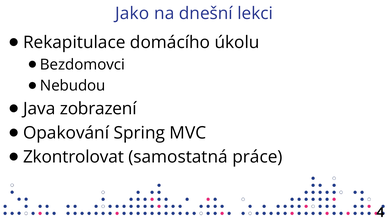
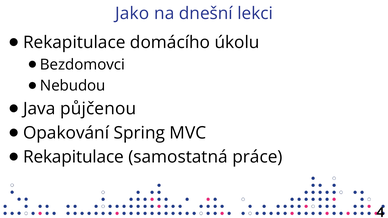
zobrazení: zobrazení -> půjčenou (98, 109)
Zkontrolovat: Zkontrolovat -> Rekapitulace (73, 157)
